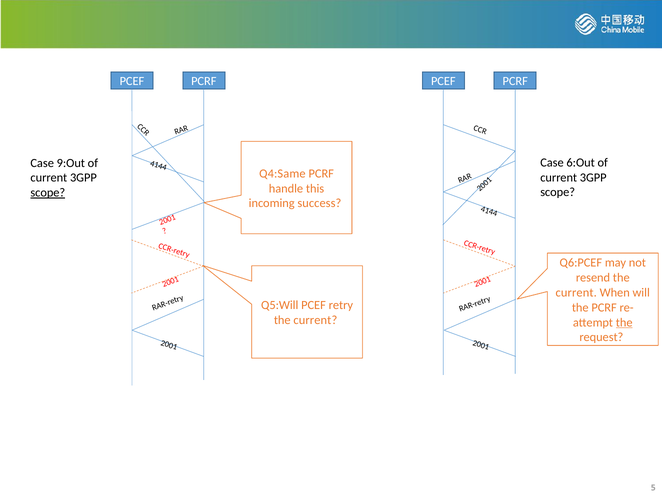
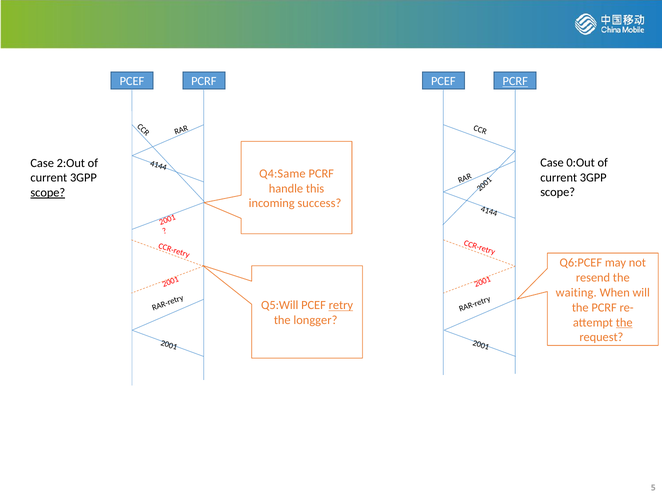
PCRF underline: none -> present (515, 81)
6:Out: 6:Out -> 0:Out (581, 162)
9:Out: 9:Out -> 2:Out (71, 163)
current: current -> waiting (576, 292)
retry underline: none -> present (341, 305)
current: current -> longger (315, 320)
